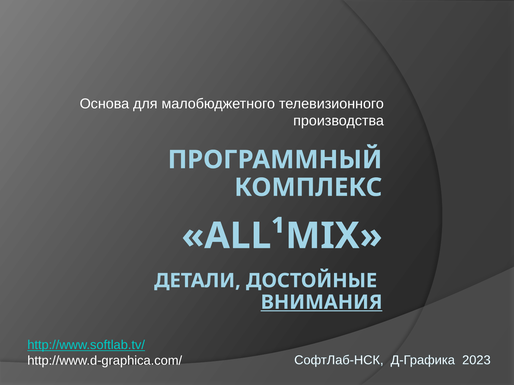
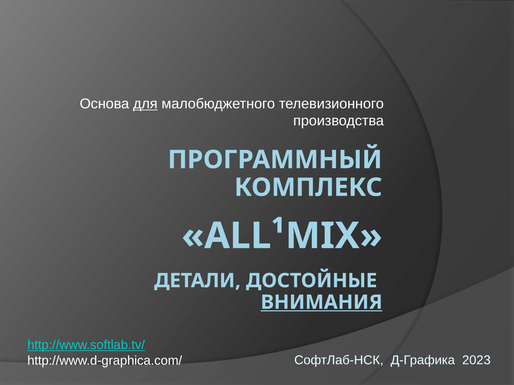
для underline: none -> present (145, 104)
